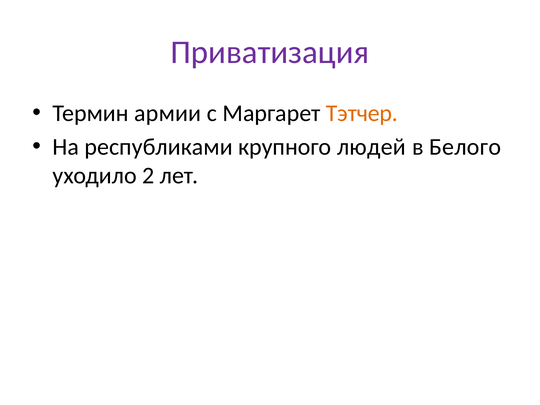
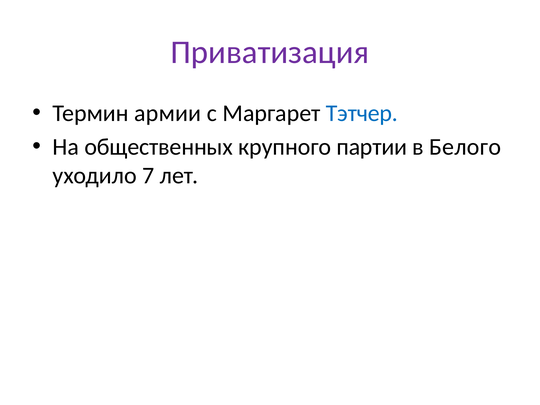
Тэтчер colour: orange -> blue (362, 113)
республиками: республиками -> общественных (159, 147)
людей: людей -> партии (372, 147)
2: 2 -> 7 (148, 176)
